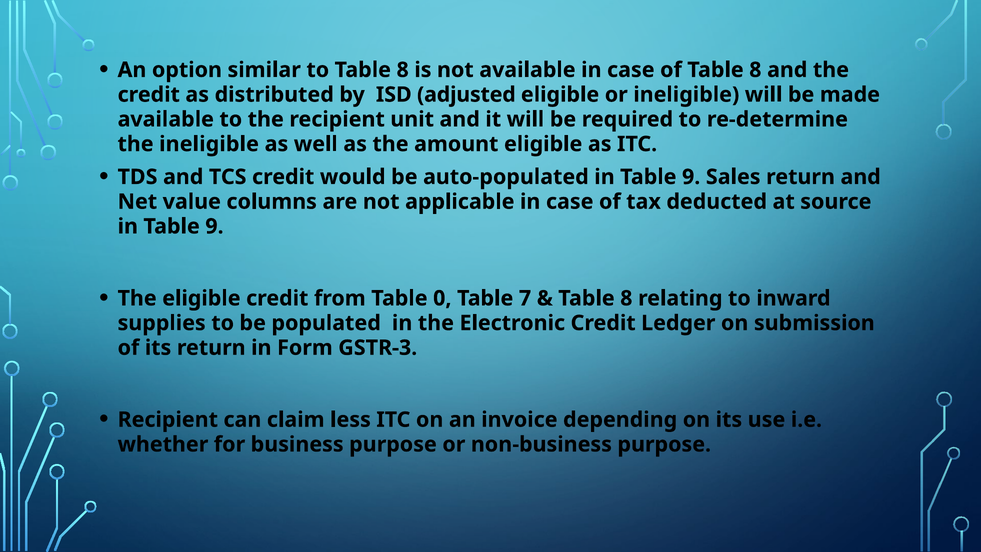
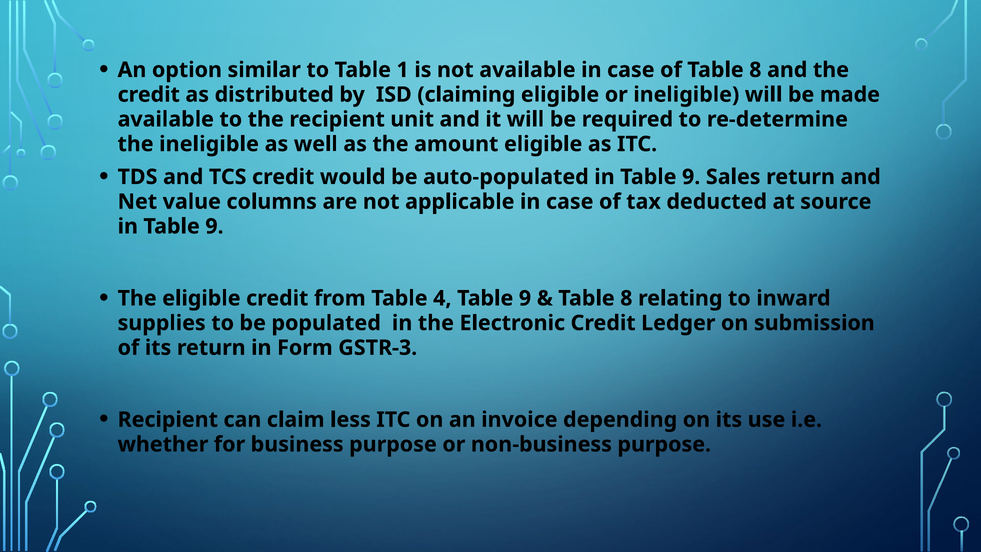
to Table 8: 8 -> 1 (403, 70)
adjusted: adjusted -> claiming (466, 95)
0: 0 -> 4 (442, 298)
7: 7 -> 9 (525, 298)
